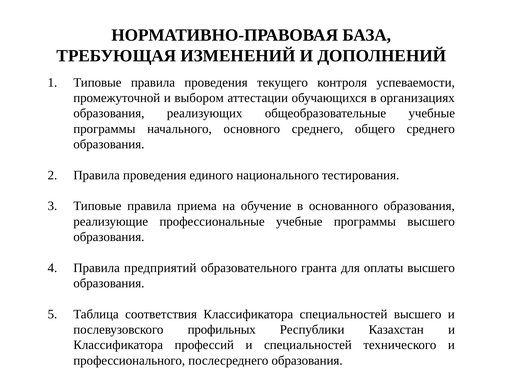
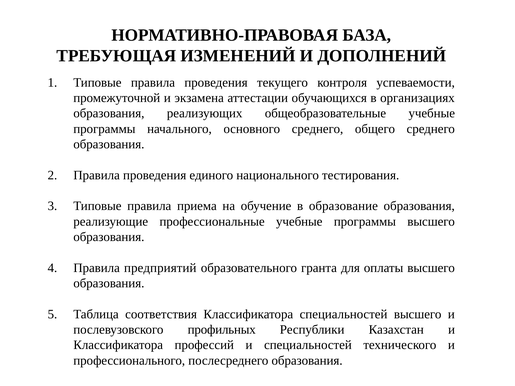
выбором: выбором -> экзамена (199, 98)
основанного: основанного -> образование (343, 206)
